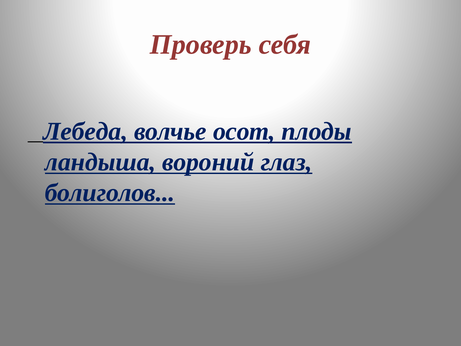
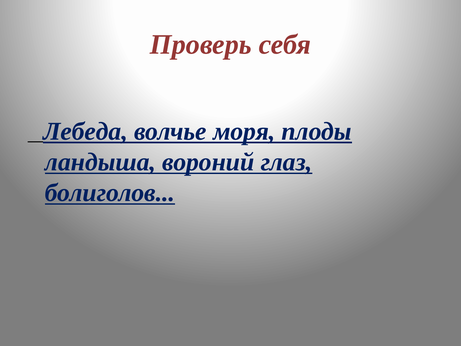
осот: осот -> моря (244, 131)
